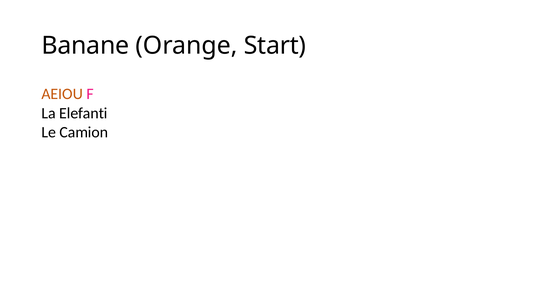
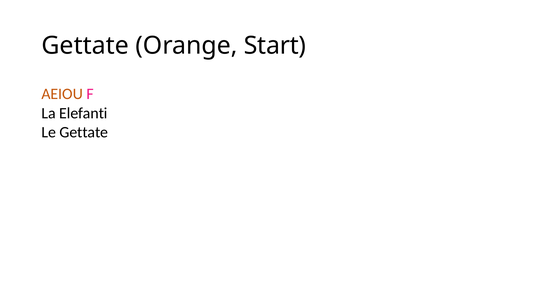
Banane: Banane -> Gettate (85, 46)
Le Camion: Camion -> Gettate (84, 132)
